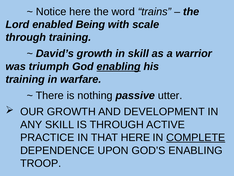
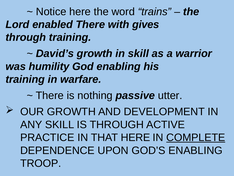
enabled Being: Being -> There (90, 24)
scale: scale -> gives (146, 24)
triumph: triumph -> humility (49, 66)
enabling underline: present -> none (119, 66)
